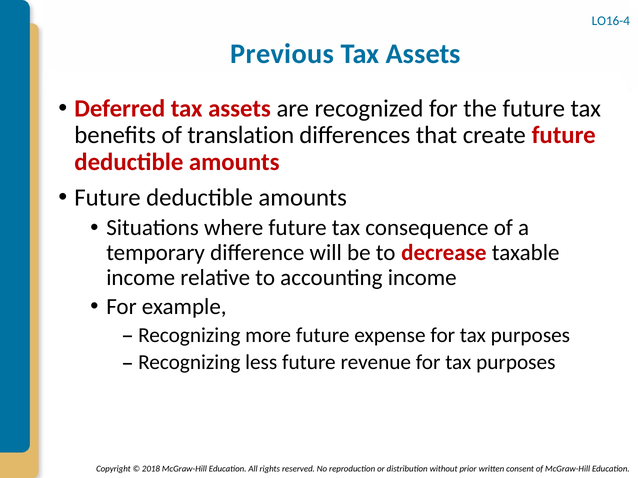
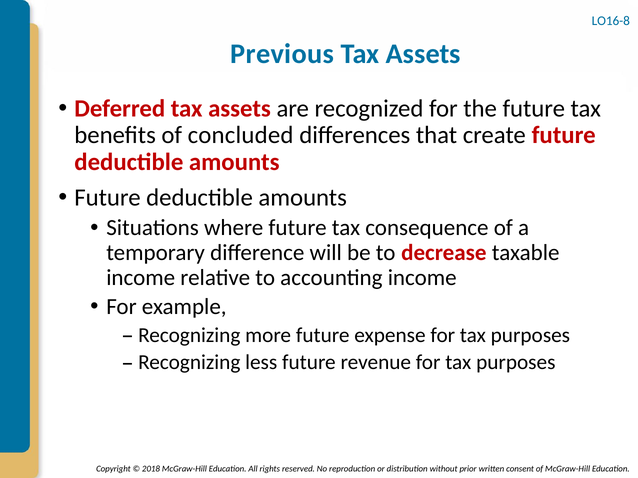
LO16-4: LO16-4 -> LO16-8 (611, 21)
translation: translation -> concluded (241, 135)
